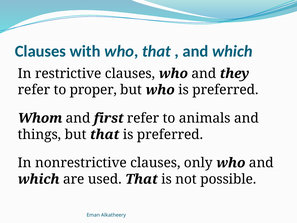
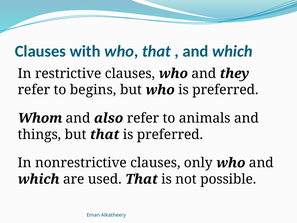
proper: proper -> begins (93, 90)
first: first -> also (109, 118)
